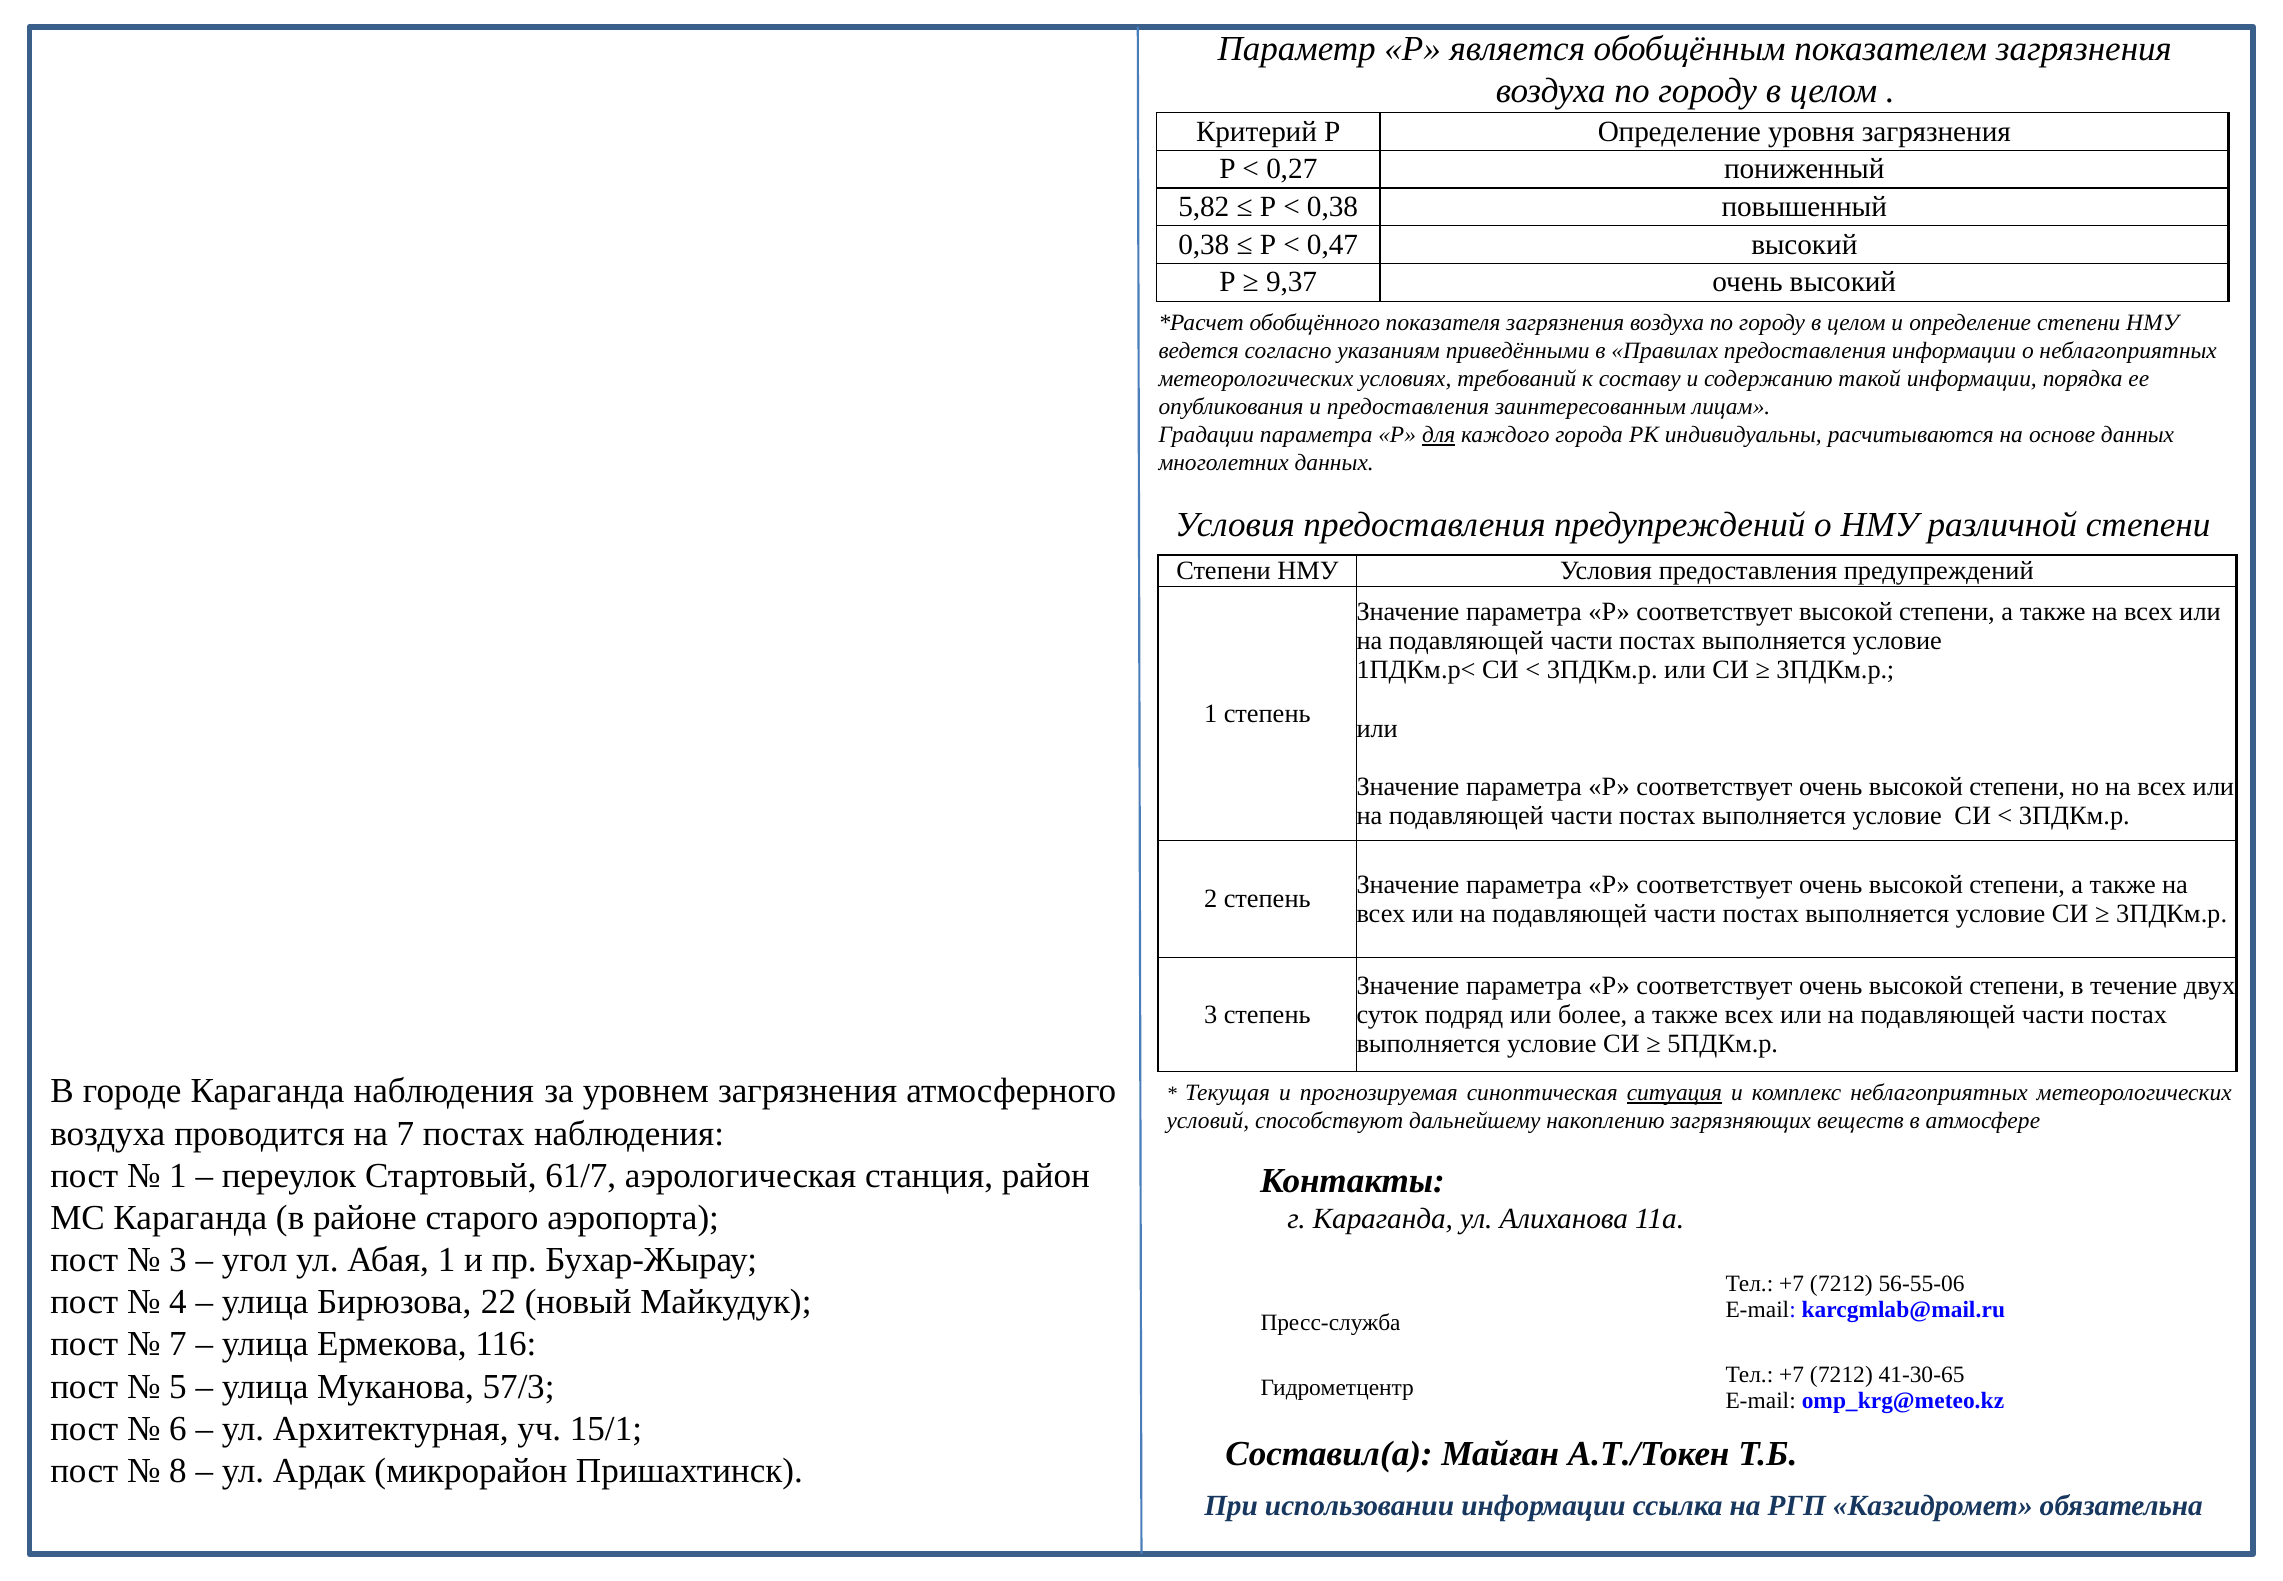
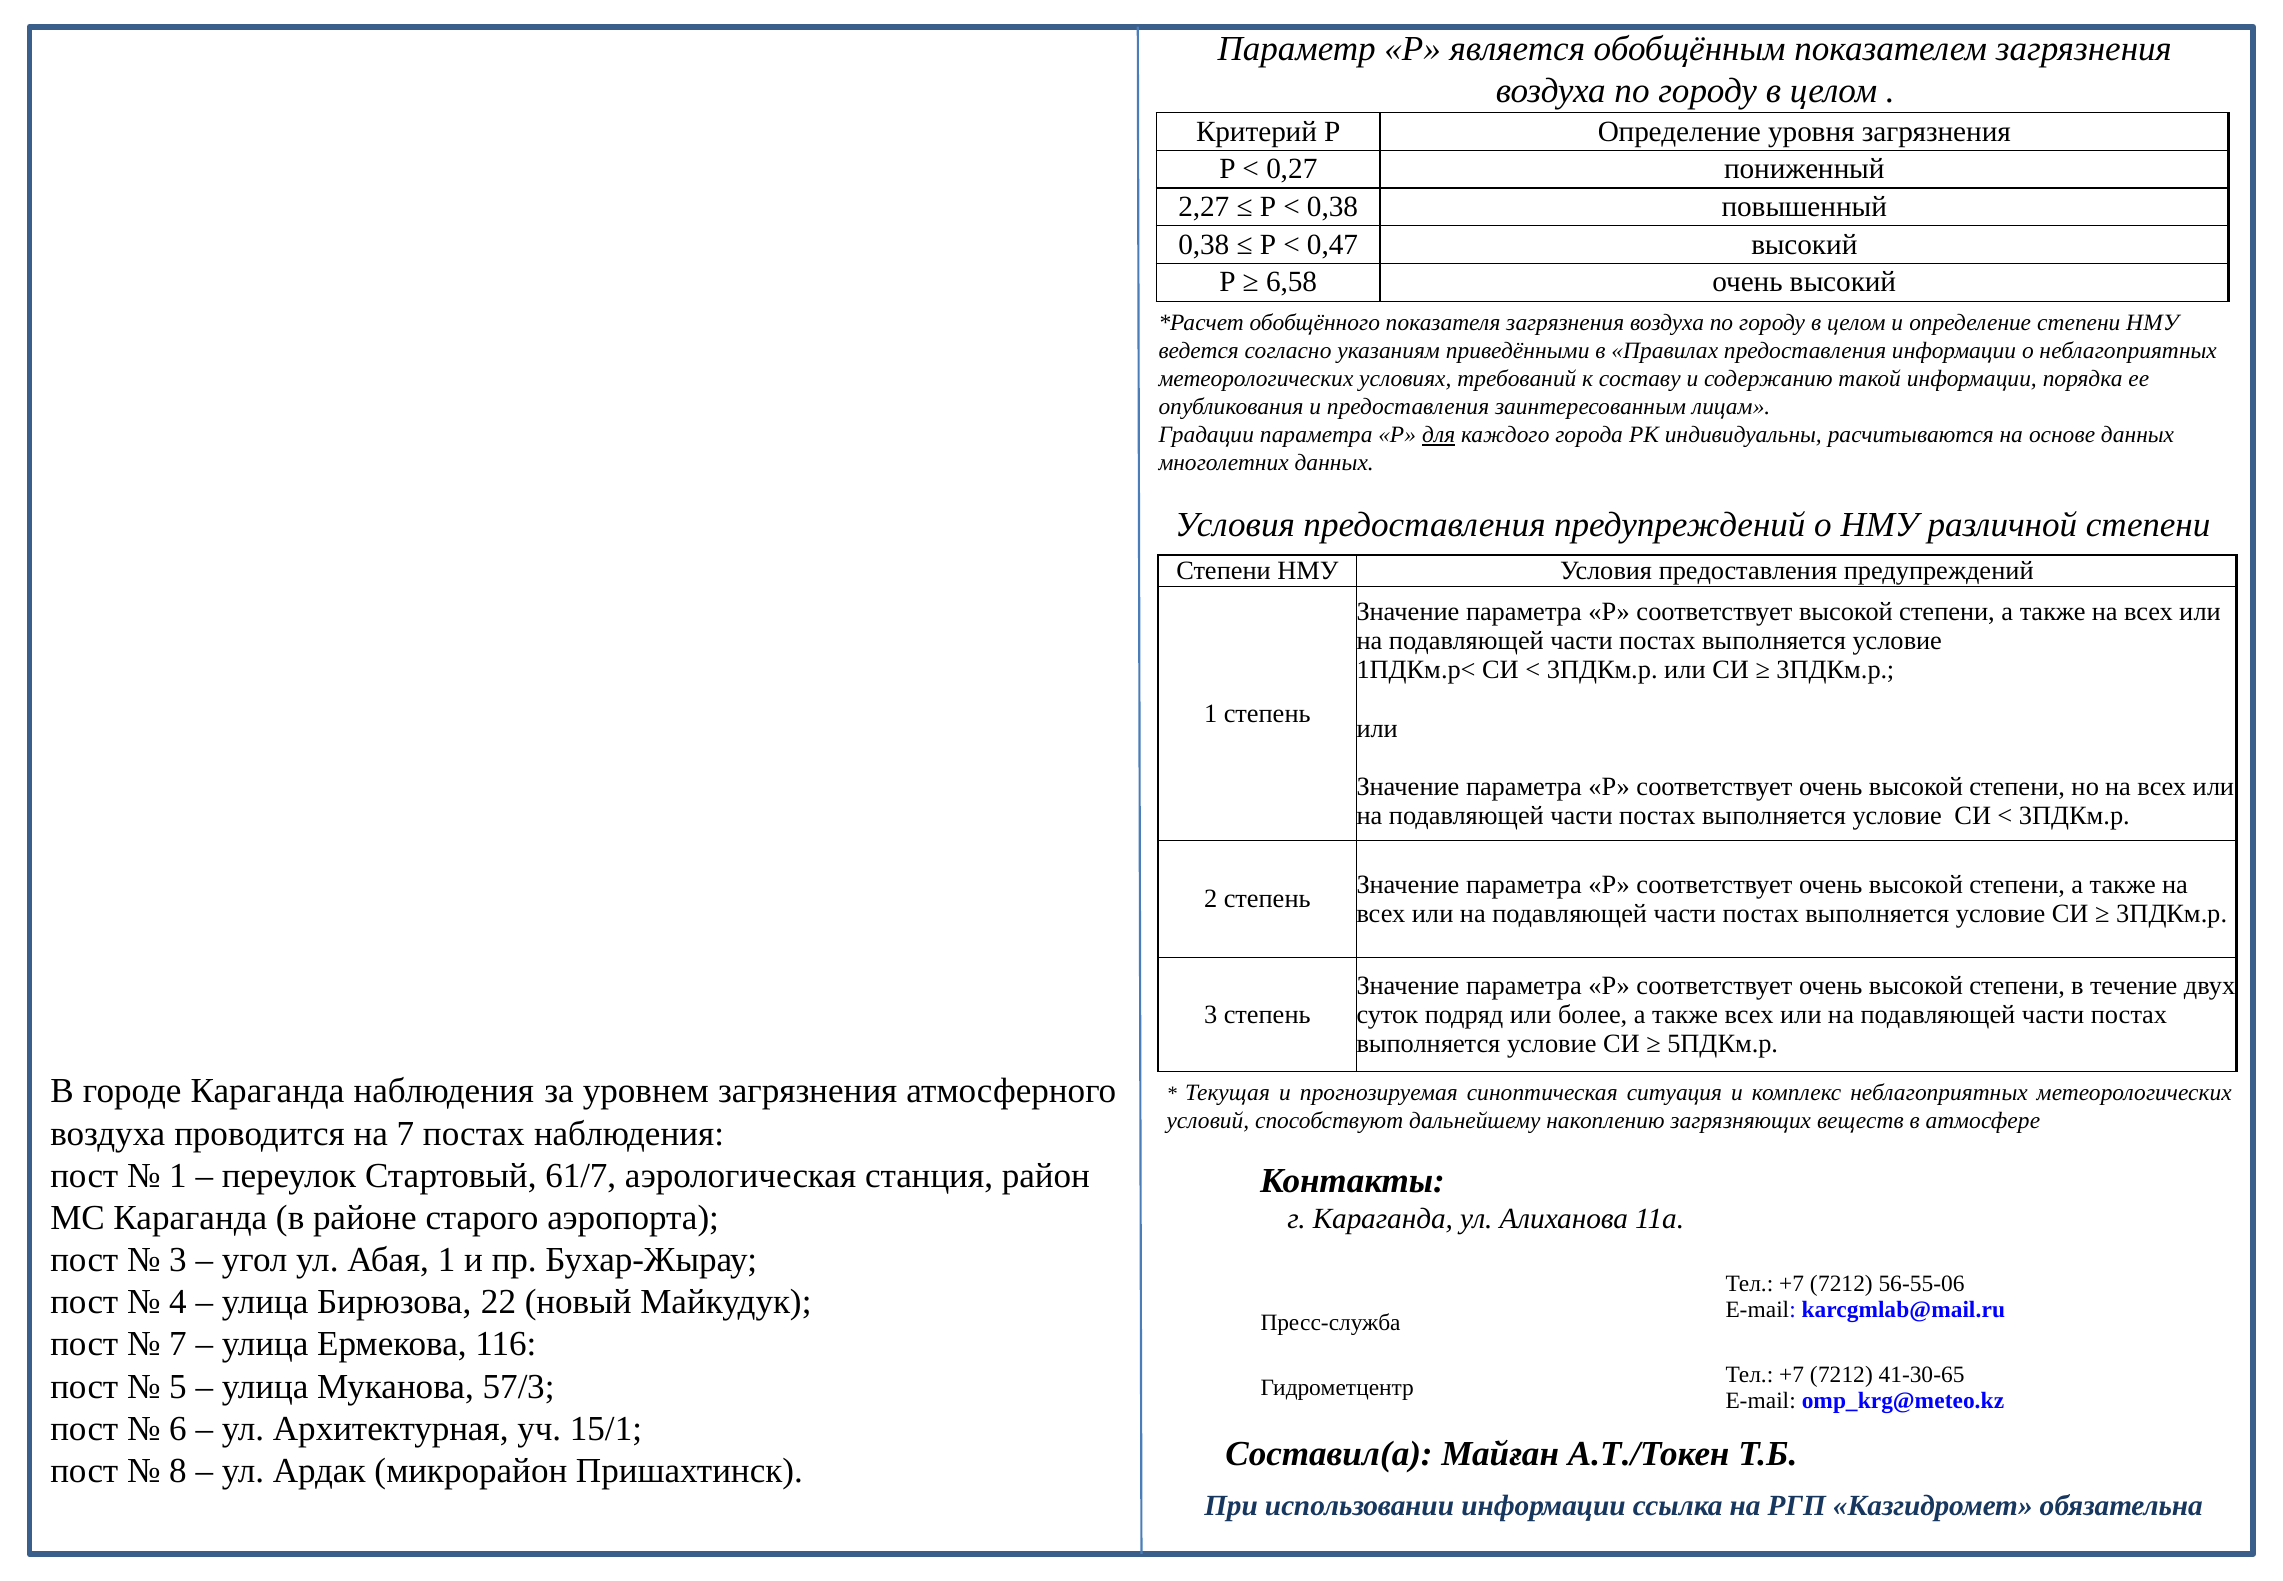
5,82: 5,82 -> 2,27 (1204, 207)
9,37: 9,37 -> 6,58 (1292, 282)
ситуация underline: present -> none (1674, 1093)
